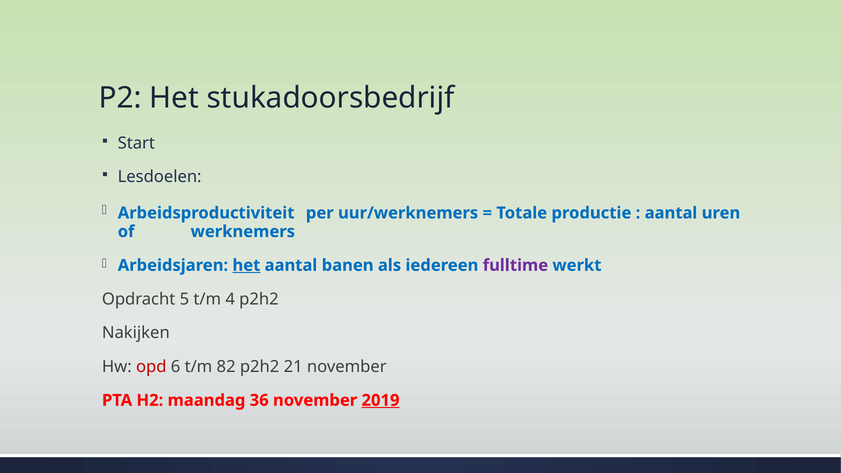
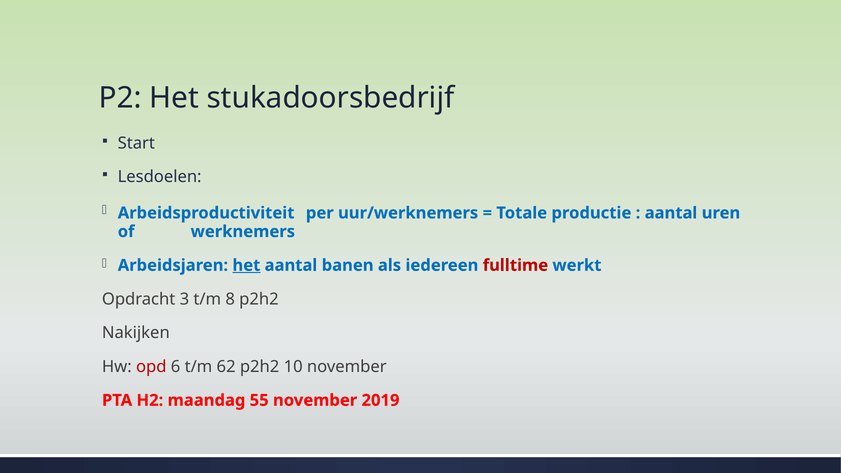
fulltime colour: purple -> red (515, 265)
5: 5 -> 3 (184, 299)
4: 4 -> 8 (230, 299)
82: 82 -> 62 (226, 367)
21: 21 -> 10 (293, 367)
36: 36 -> 55 (259, 400)
2019 underline: present -> none (381, 400)
